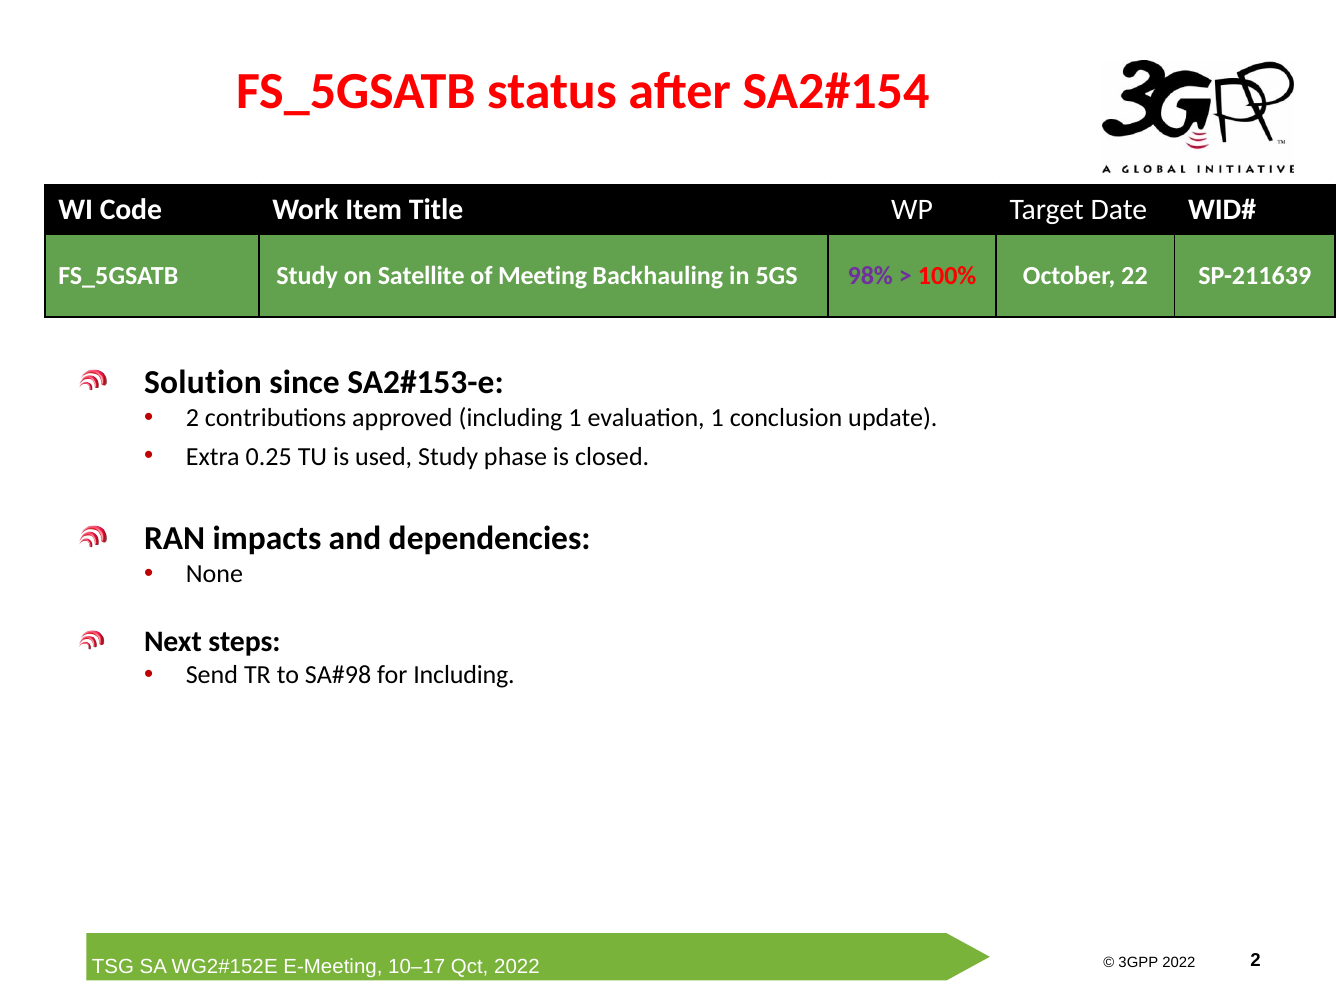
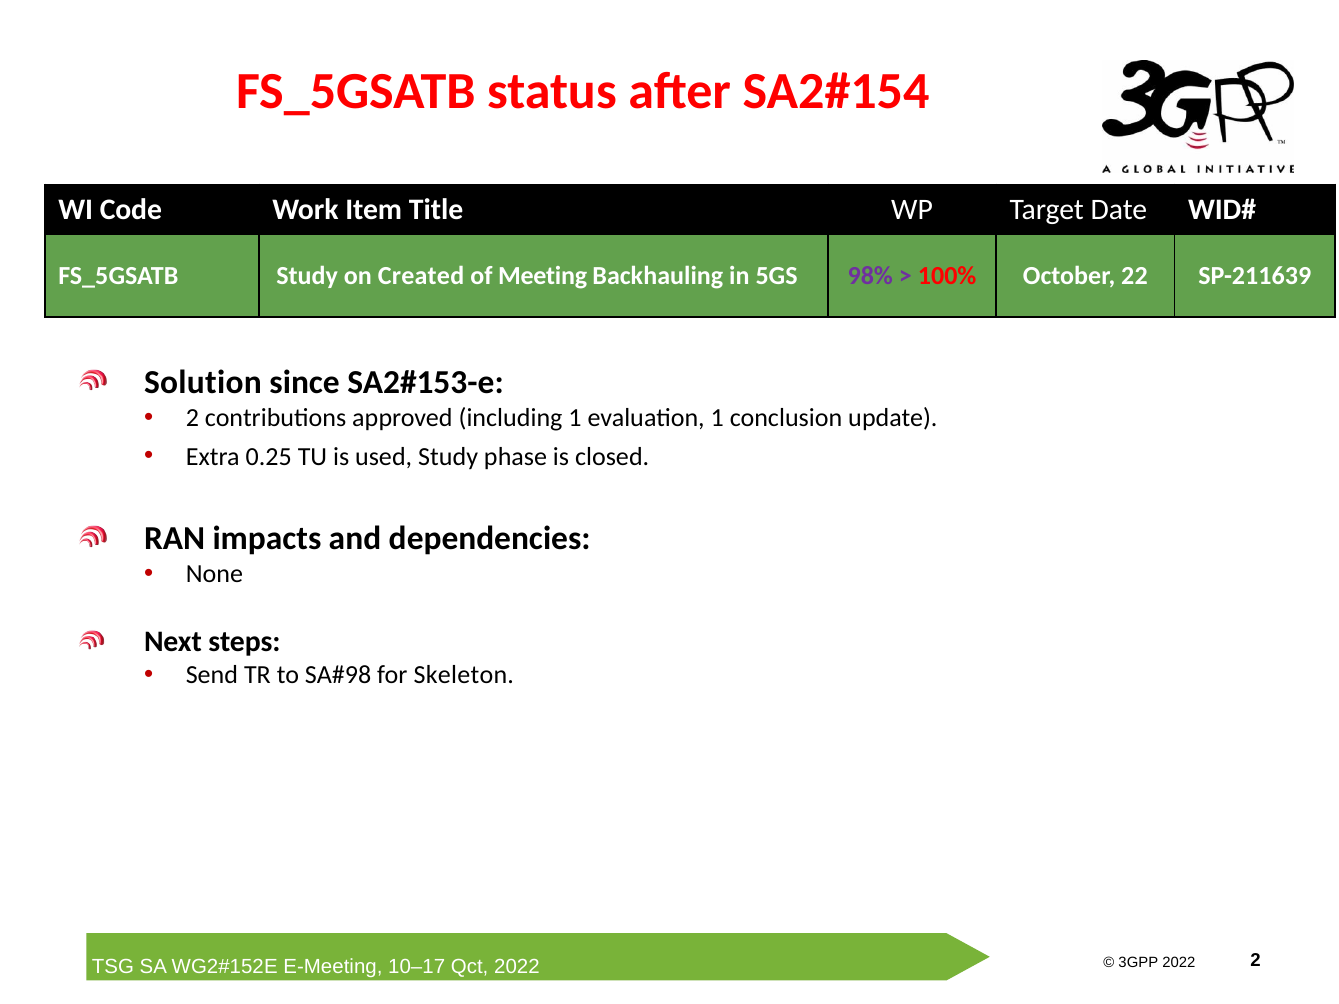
Satellite: Satellite -> Created (421, 276)
for Including: Including -> Skeleton (464, 675)
